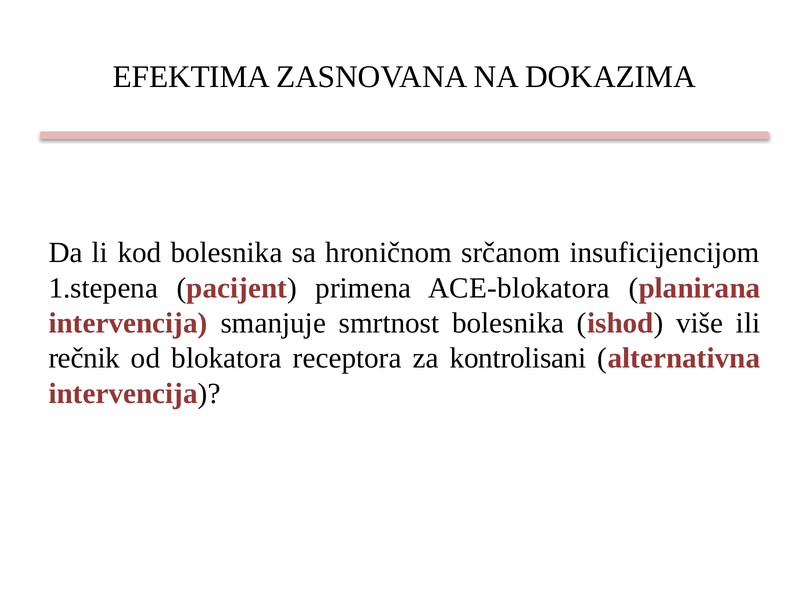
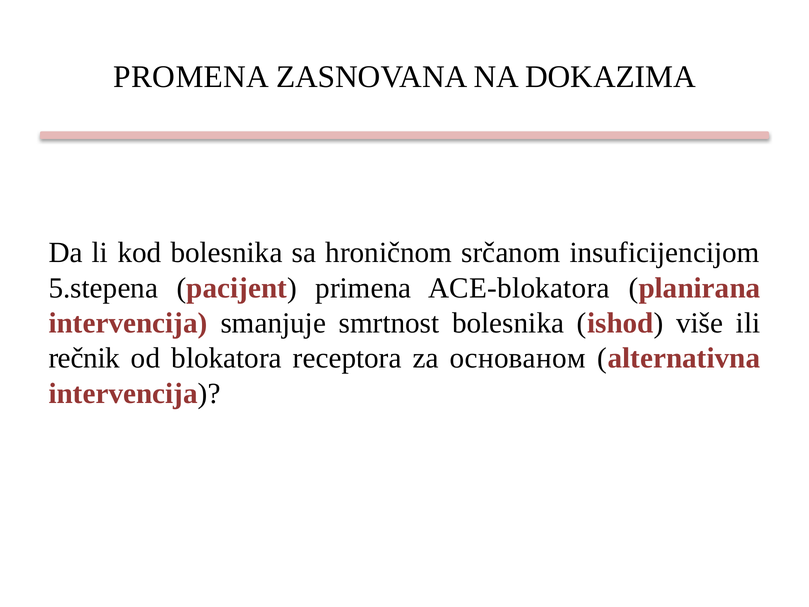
EFEKTIMA: EFEKTIMA -> PROMENA (191, 77)
1.stepena: 1.stepena -> 5.stepena (103, 288)
kontrolisani: kontrolisani -> основаном (518, 358)
